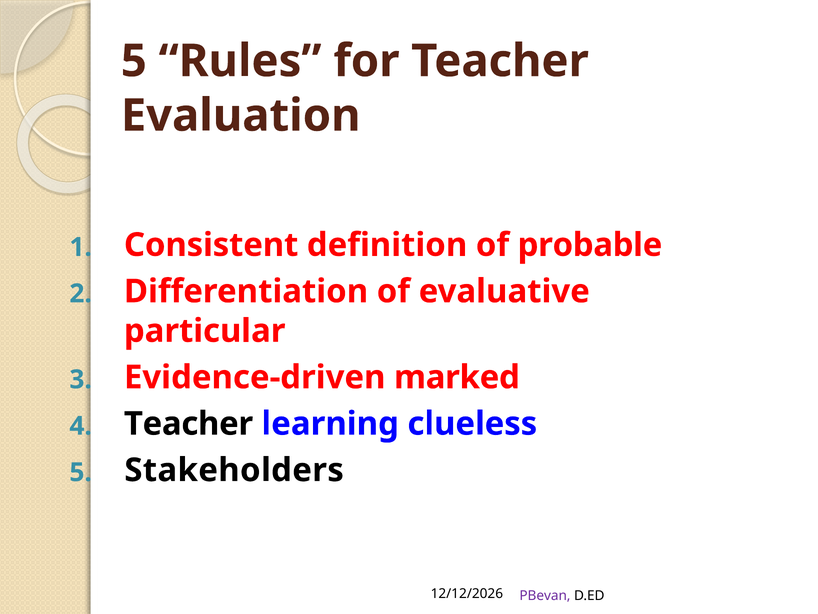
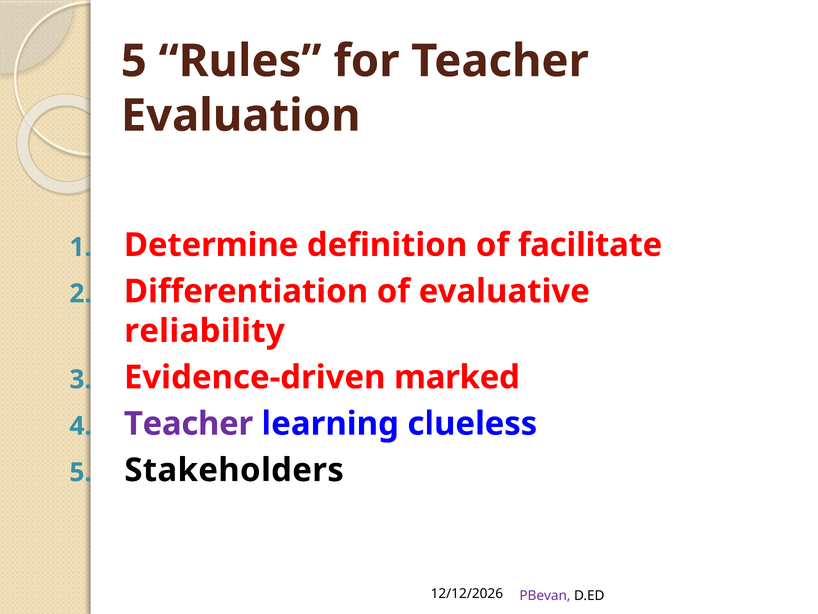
Consistent: Consistent -> Determine (211, 245)
probable: probable -> facilitate (590, 245)
particular: particular -> reliability (204, 331)
Teacher colour: black -> purple (189, 423)
